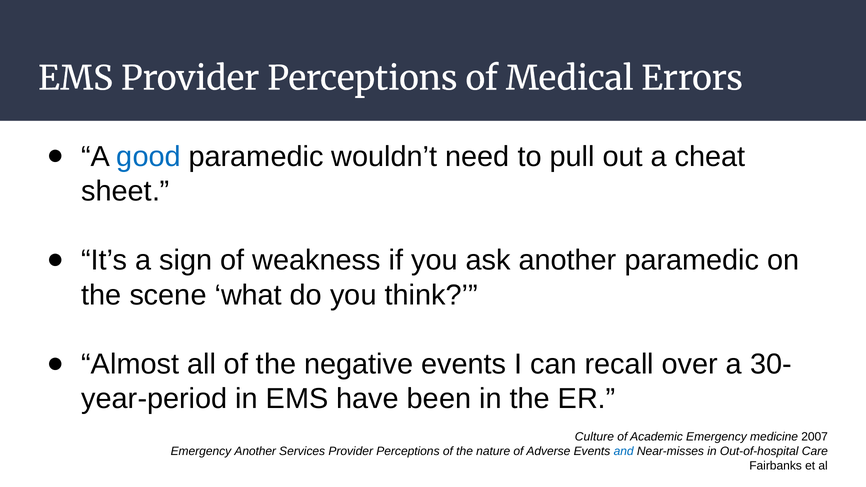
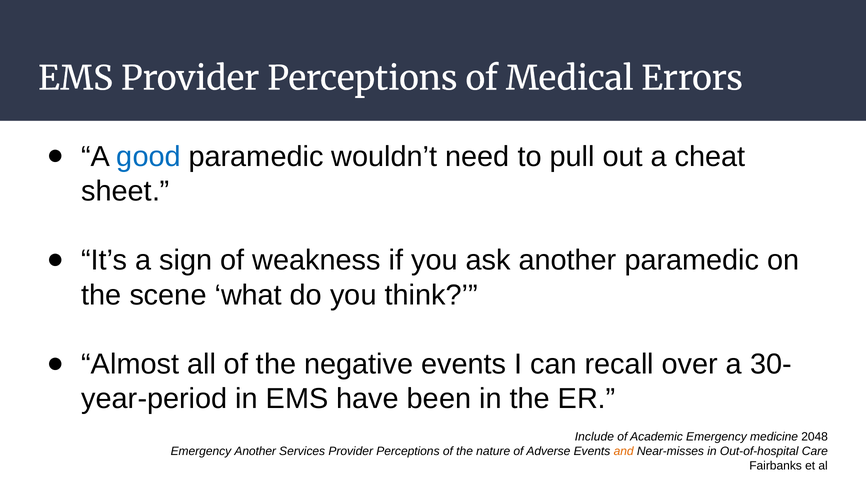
Culture: Culture -> Include (594, 437)
2007: 2007 -> 2048 (815, 437)
and colour: blue -> orange (624, 451)
